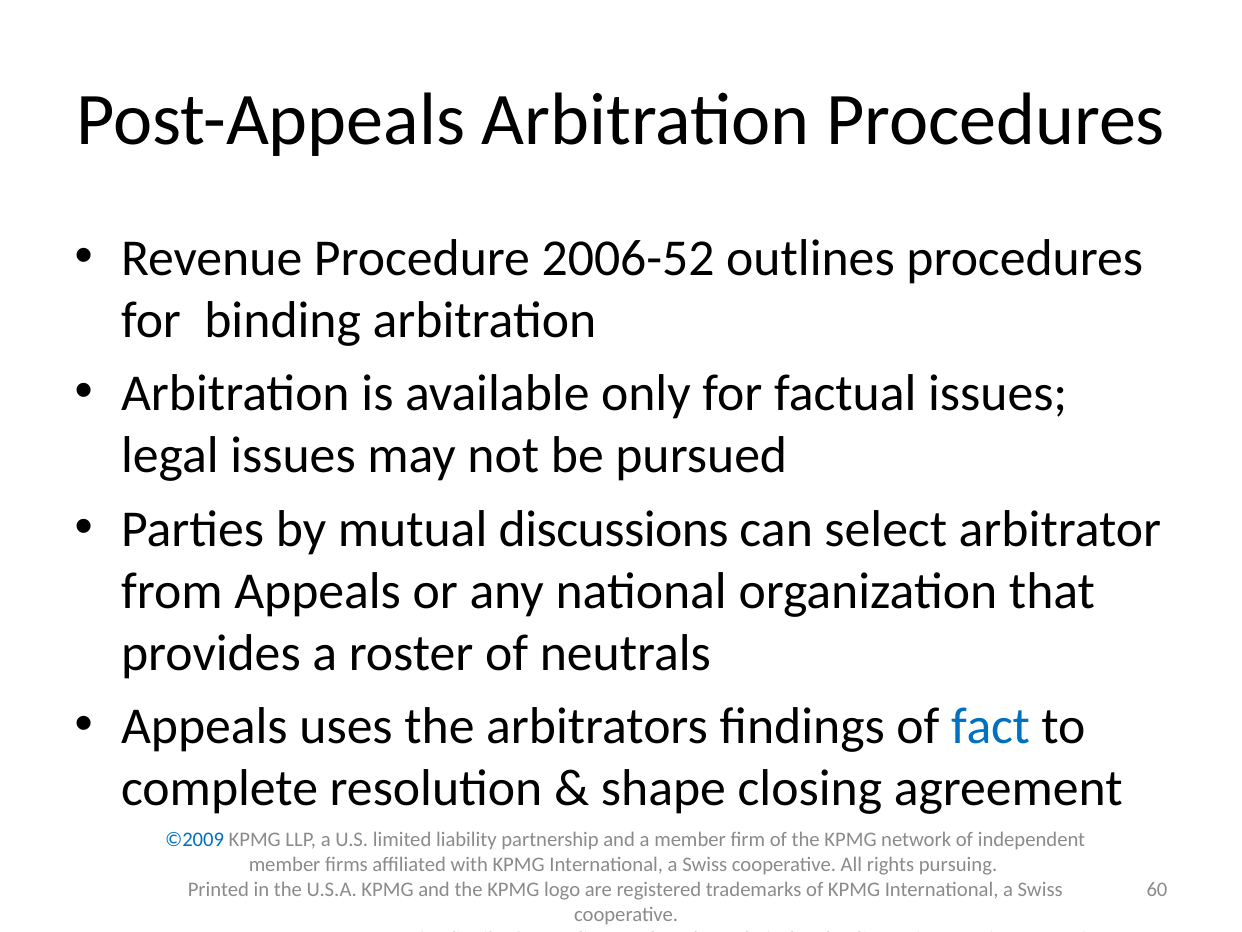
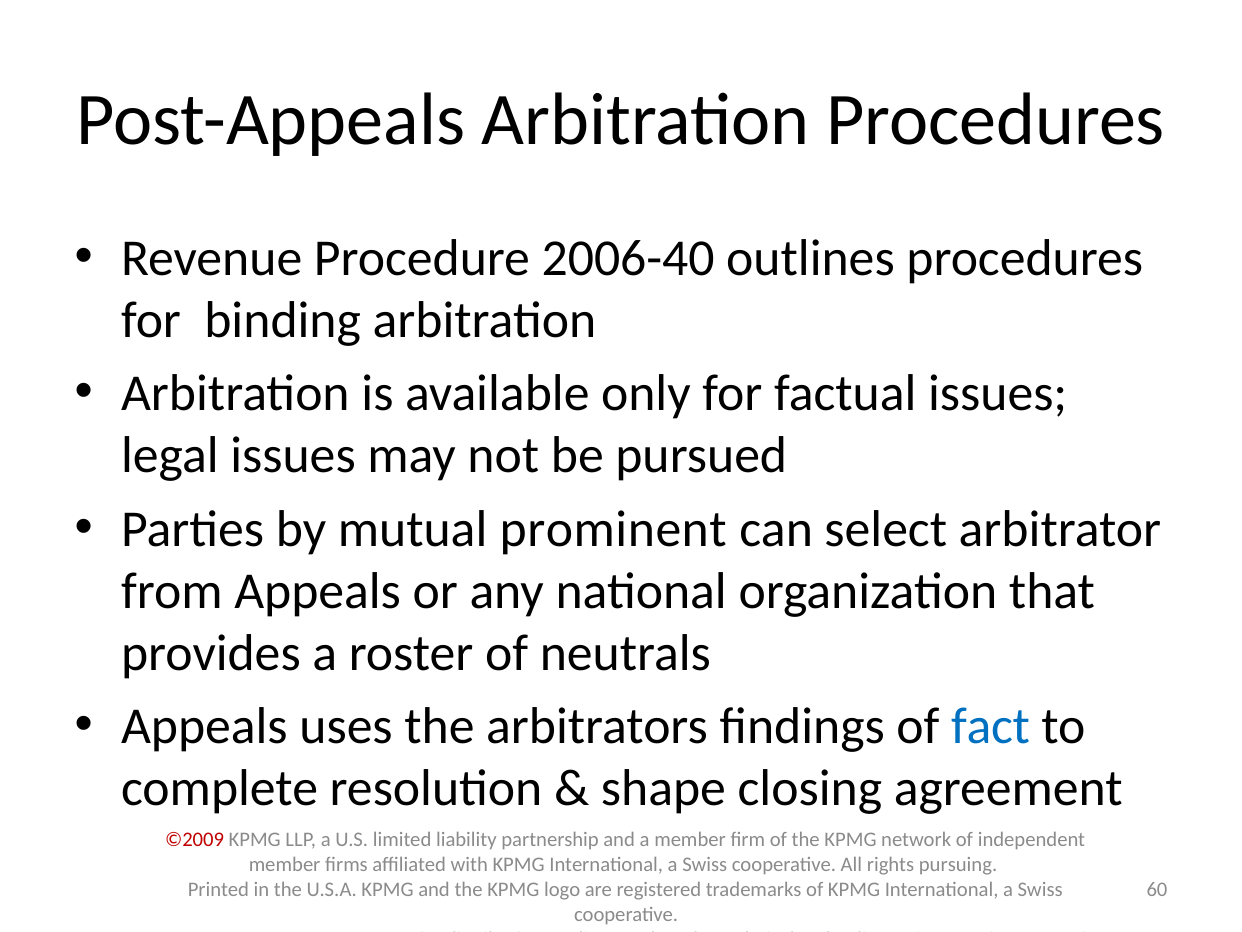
2006-52: 2006-52 -> 2006-40 (628, 258)
discussions: discussions -> prominent (613, 529)
©2009 colour: blue -> red (195, 839)
